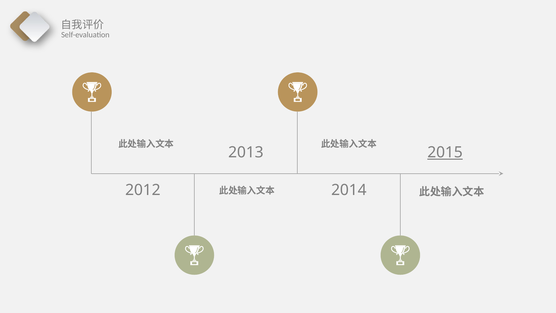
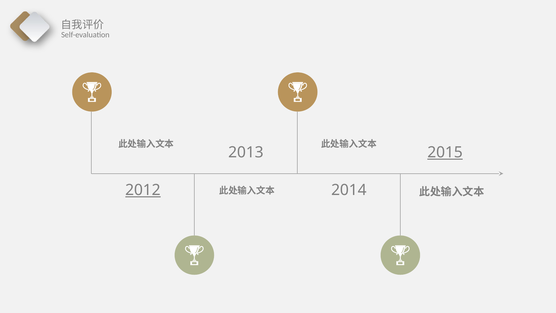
2012 underline: none -> present (143, 190)
